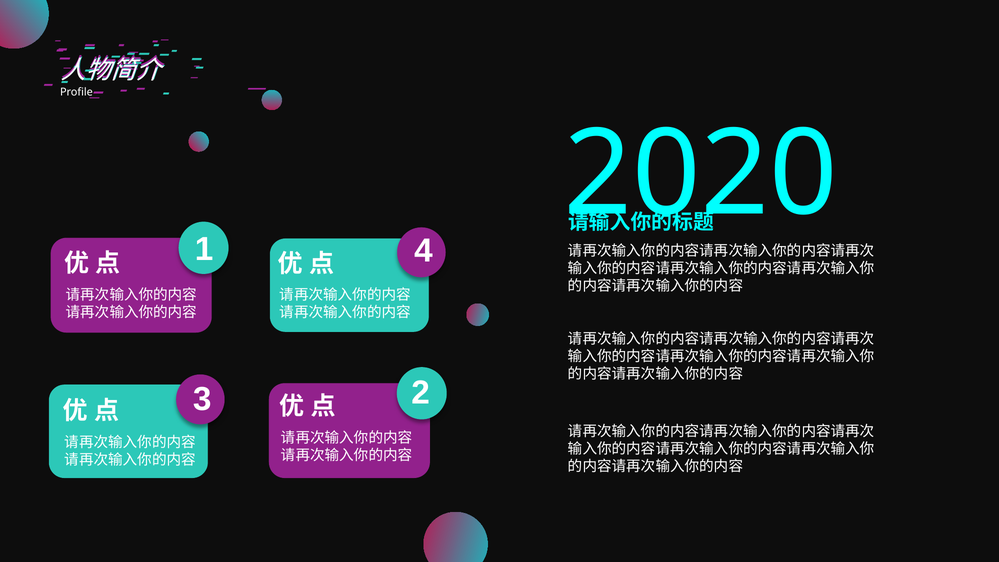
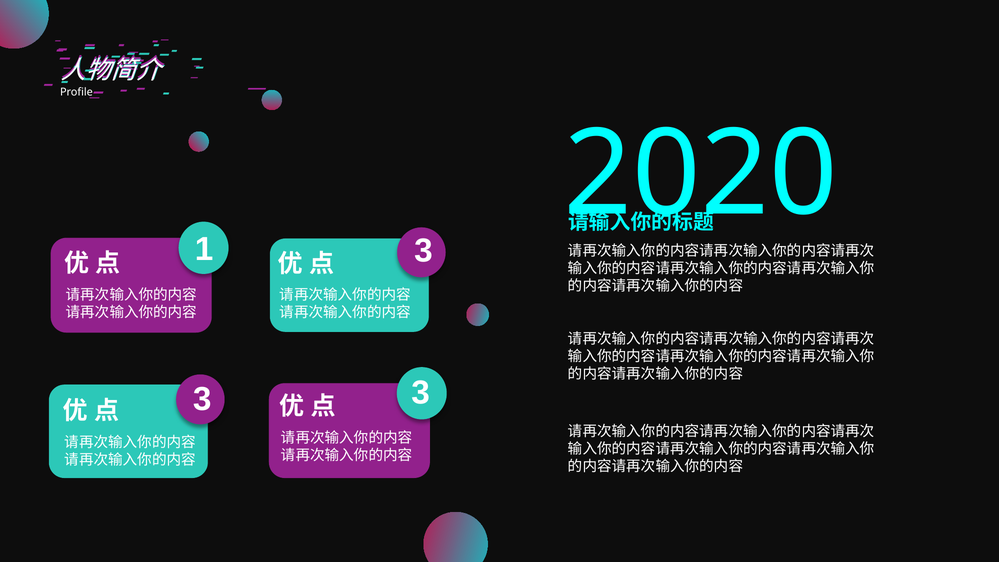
1 4: 4 -> 3 (423, 251)
2: 2 -> 3 (421, 393)
